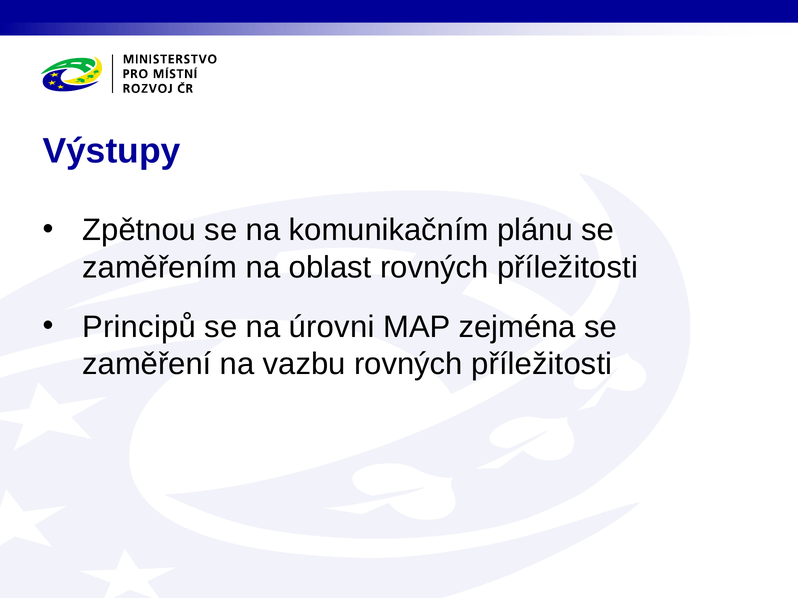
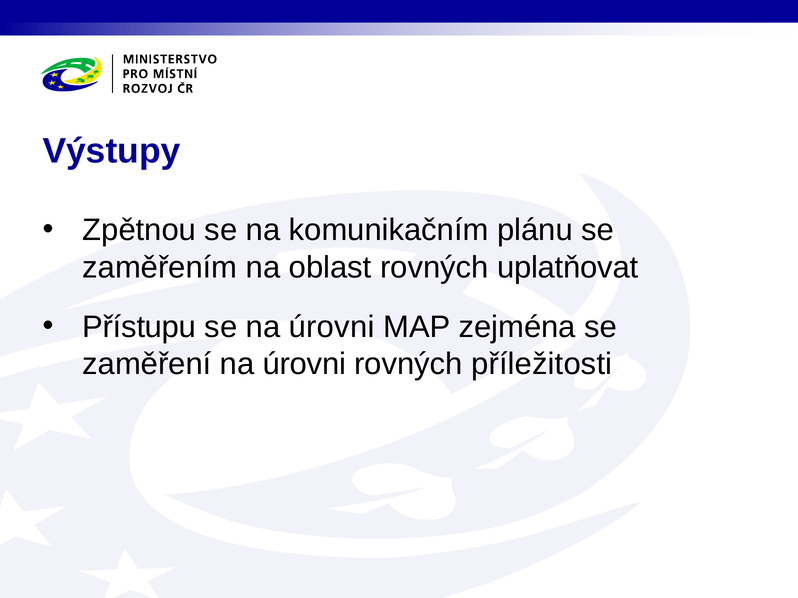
oblast rovných příležitosti: příležitosti -> uplatňovat (568, 268)
Principů: Principů -> Přístupu (139, 327)
zaměření na vazbu: vazbu -> úrovni (304, 364)
